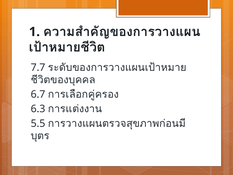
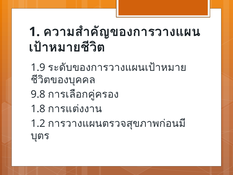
7.7: 7.7 -> 1.9 (38, 67)
6.7: 6.7 -> 9.8 (38, 94)
6.3: 6.3 -> 1.8 (38, 109)
5.5: 5.5 -> 1.2 (38, 123)
